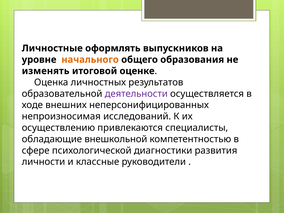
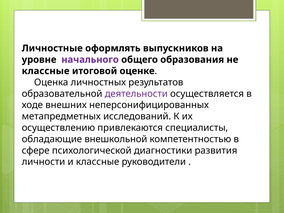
начального colour: orange -> purple (90, 60)
изменять: изменять -> классные (46, 71)
непроизносимая: непроизносимая -> метапредметных (61, 116)
